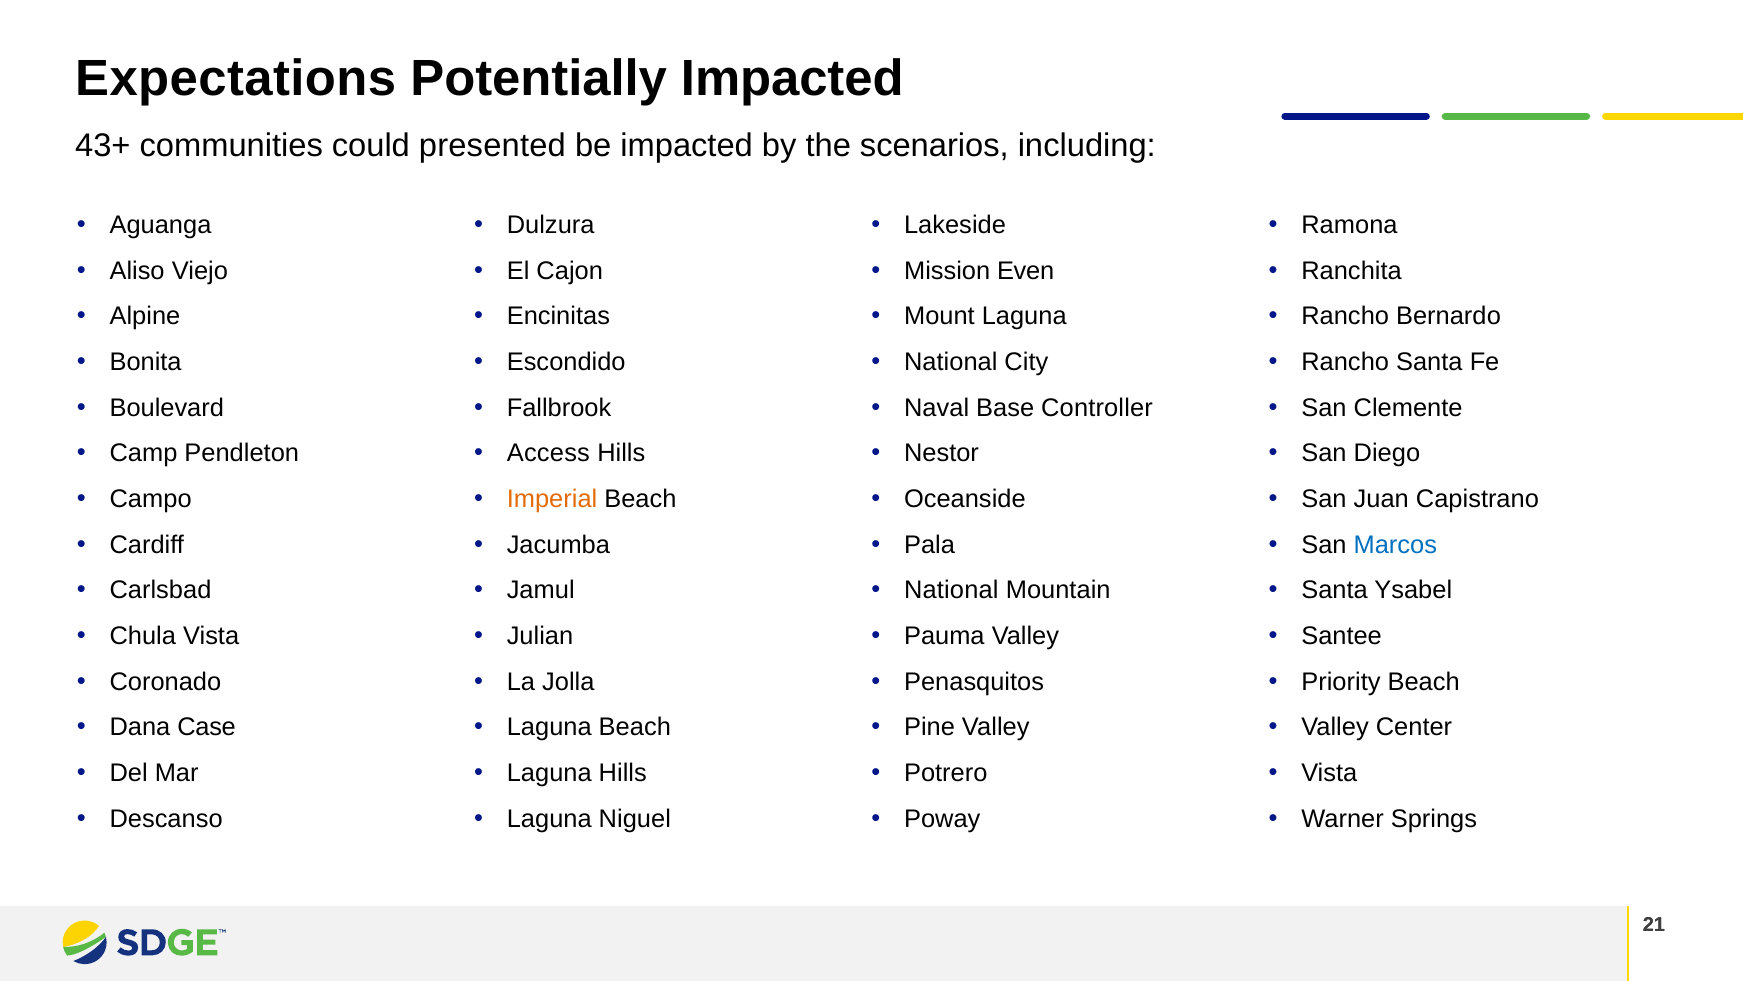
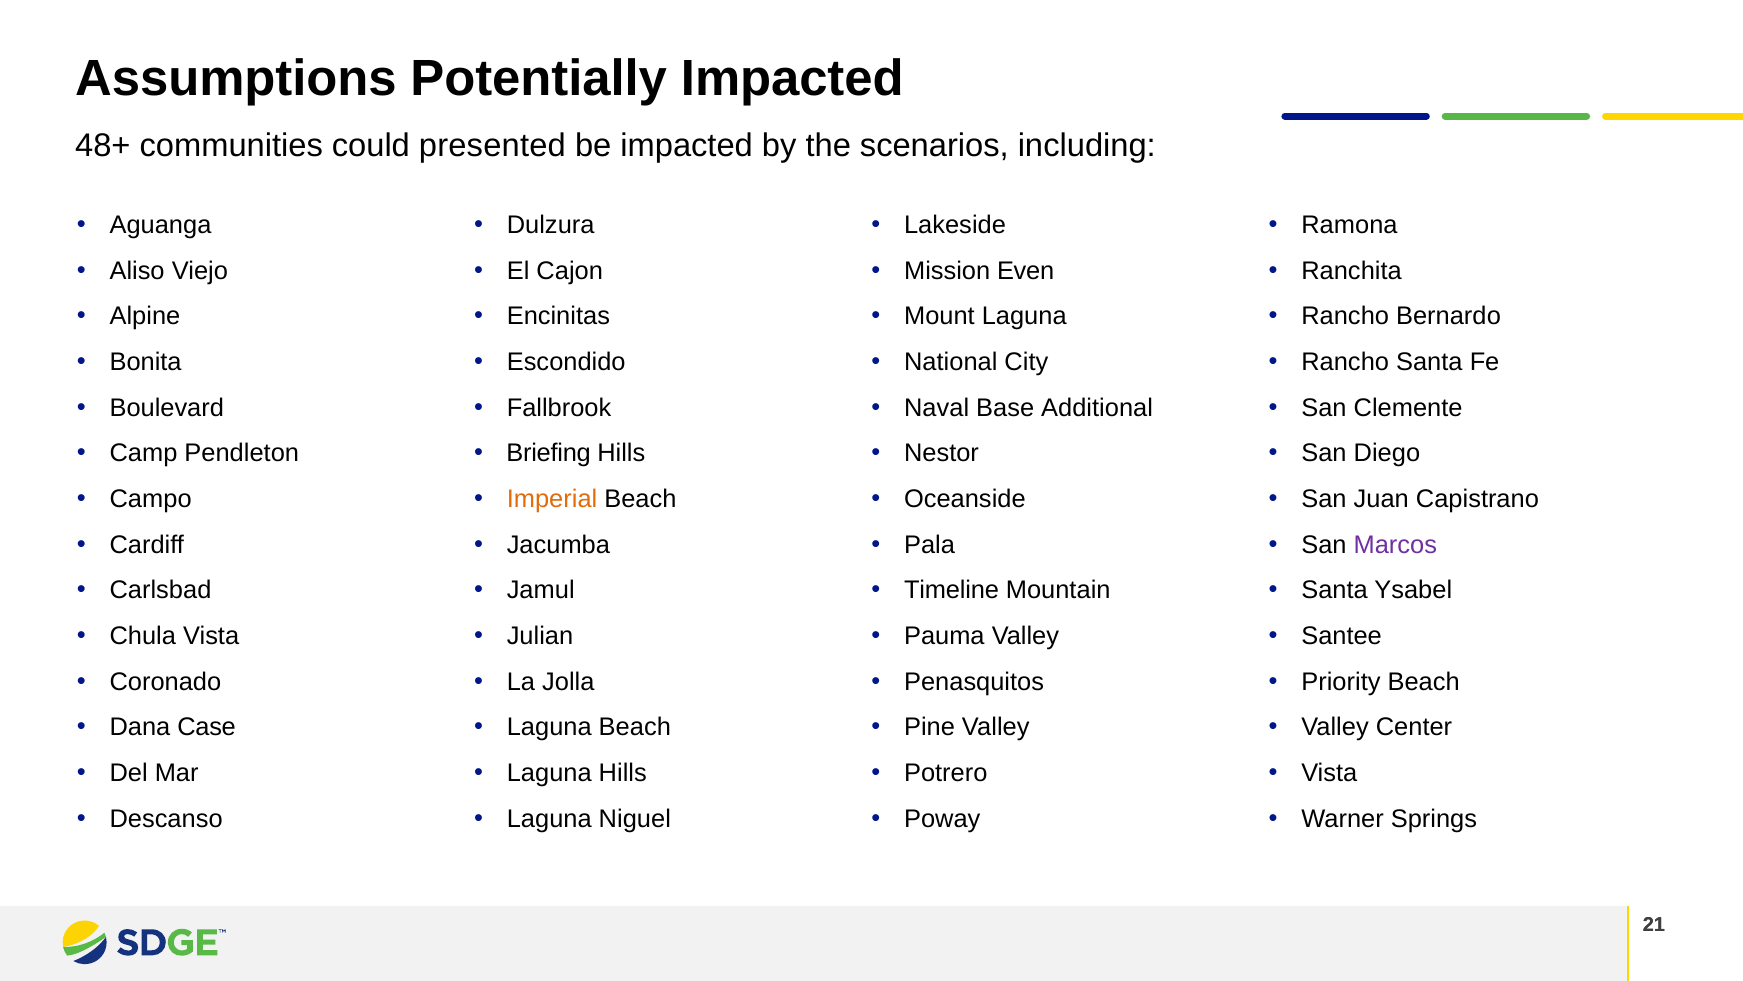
Expectations: Expectations -> Assumptions (236, 79)
43+: 43+ -> 48+ (103, 146)
Controller: Controller -> Additional (1097, 407)
Access: Access -> Briefing (549, 453)
Marcos colour: blue -> purple (1395, 544)
National: National -> Timeline (952, 590)
